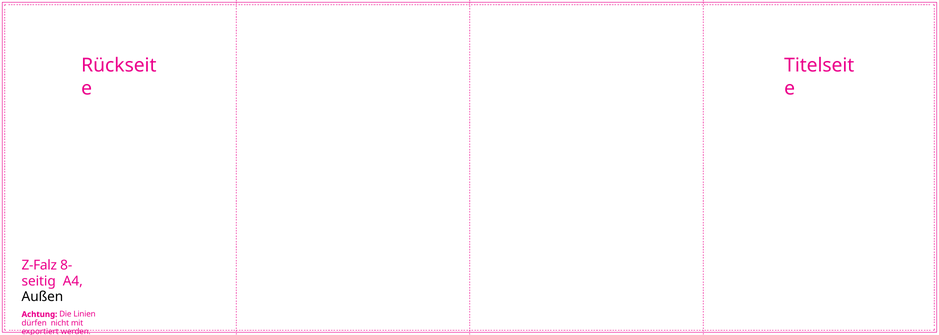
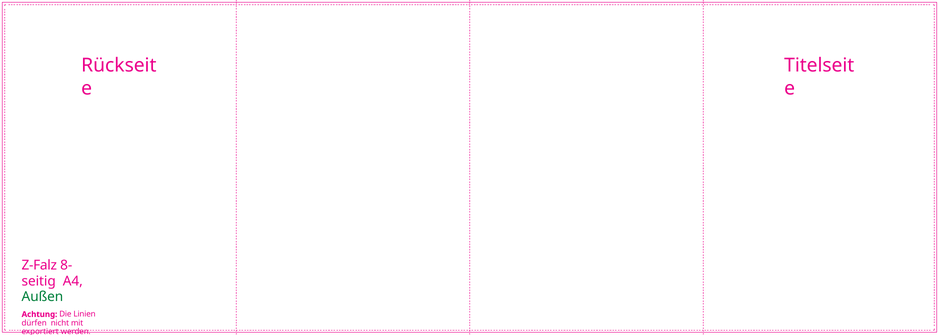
Außen colour: black -> green (42, 297)
